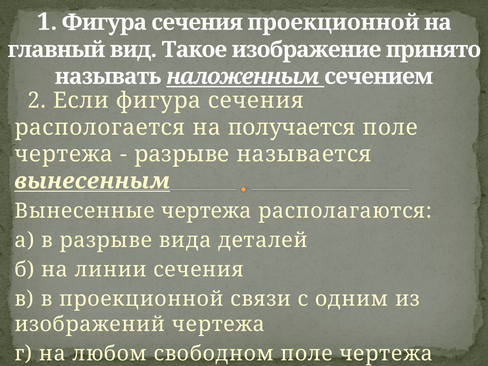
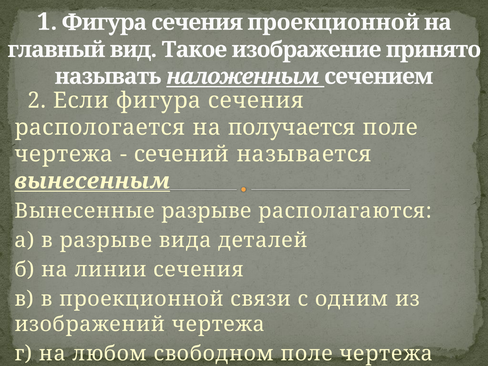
разрыве: разрыве -> сечений (182, 154)
Вынесенные чертежа: чертежа -> разрыве (206, 211)
